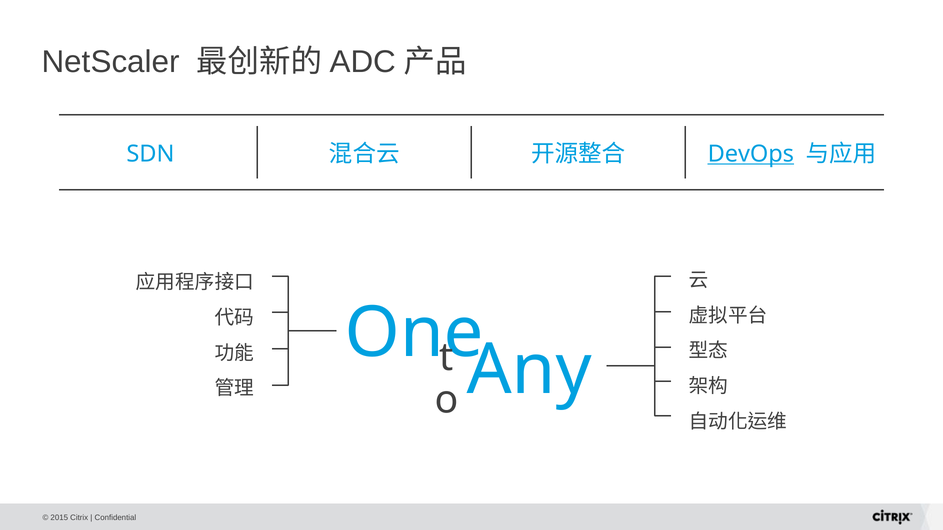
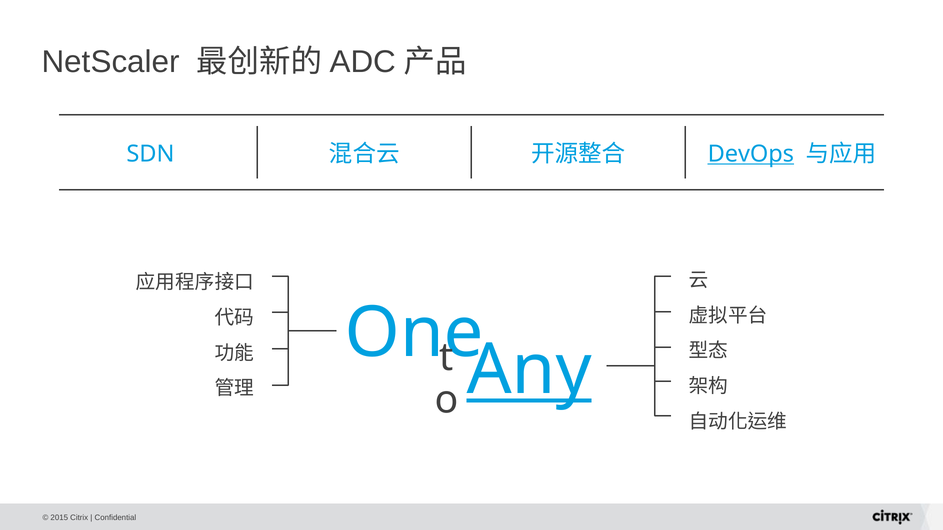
Any underline: none -> present (529, 371)
